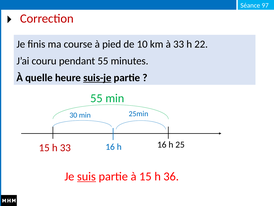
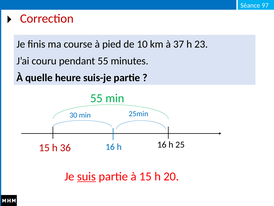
à 33: 33 -> 37 (179, 44)
22: 22 -> 23 (201, 44)
suis-je underline: present -> none (97, 78)
33: 33 -> 36 (65, 147)
36: 36 -> 20 (171, 176)
